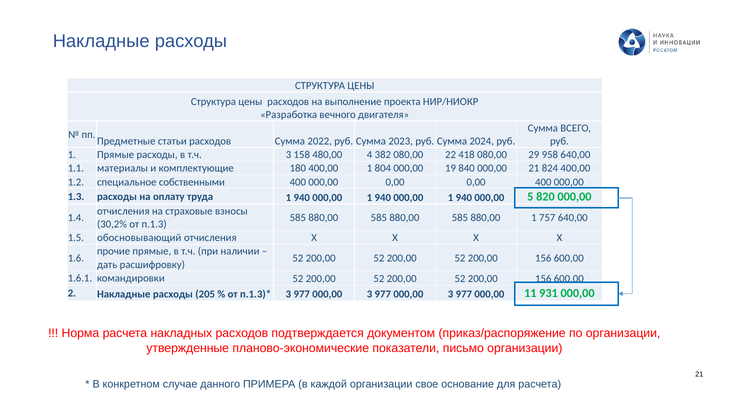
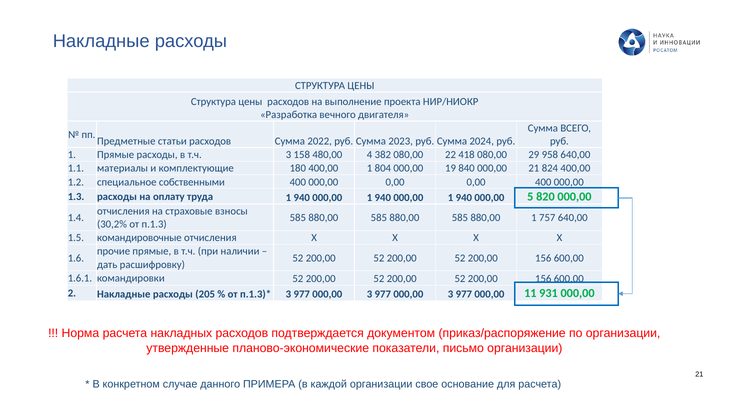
обосновывающий: обосновывающий -> командировочные (139, 238)
